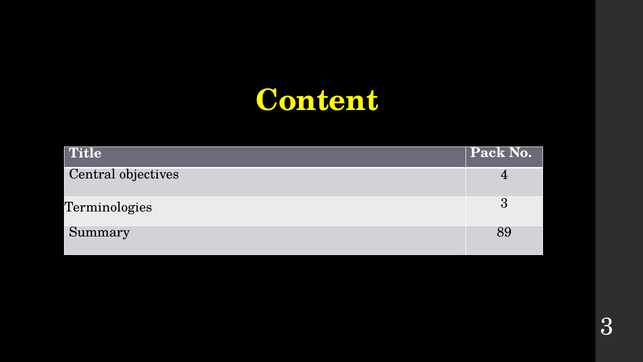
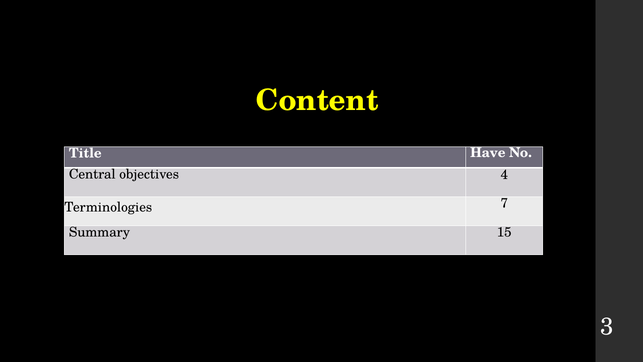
Pack: Pack -> Have (488, 153)
Terminologies 3: 3 -> 7 (504, 203)
89: 89 -> 15 (504, 232)
